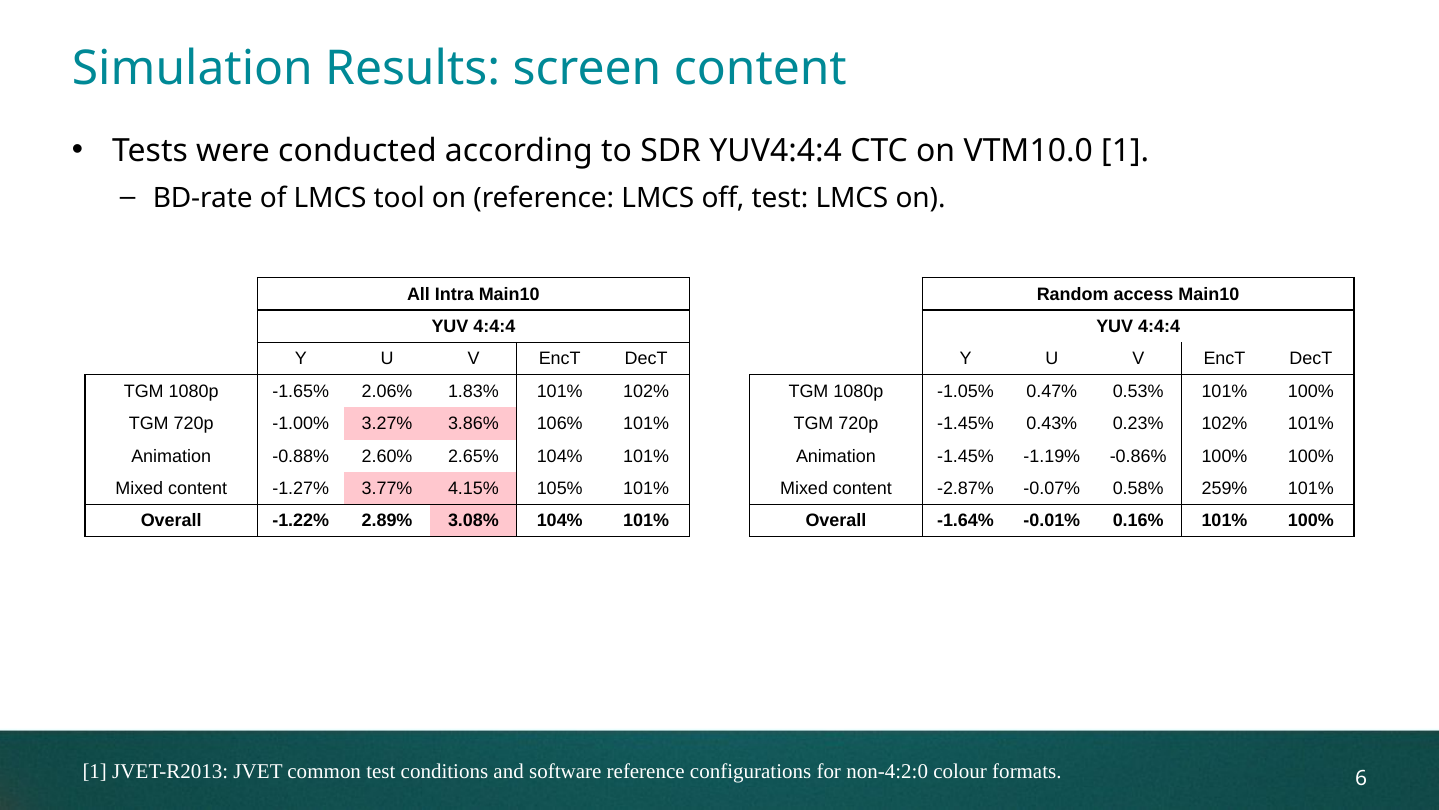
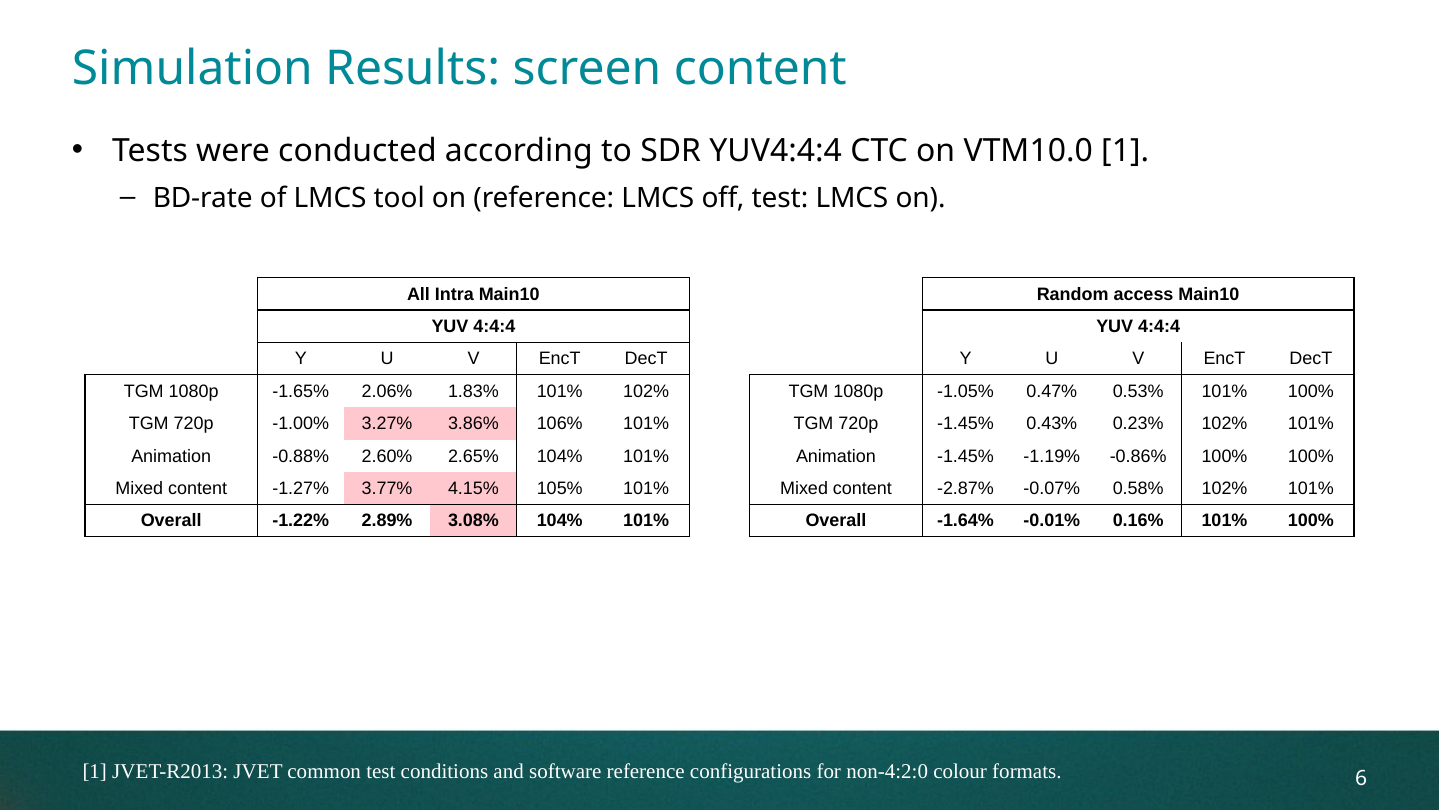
0.58% 259%: 259% -> 102% (1225, 488)
